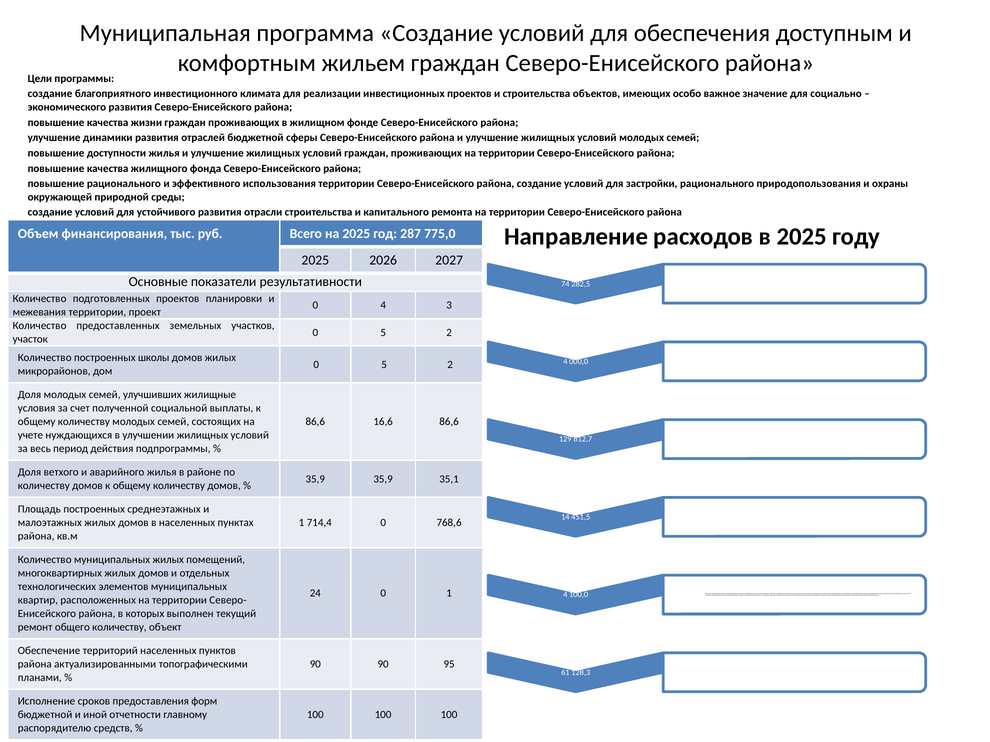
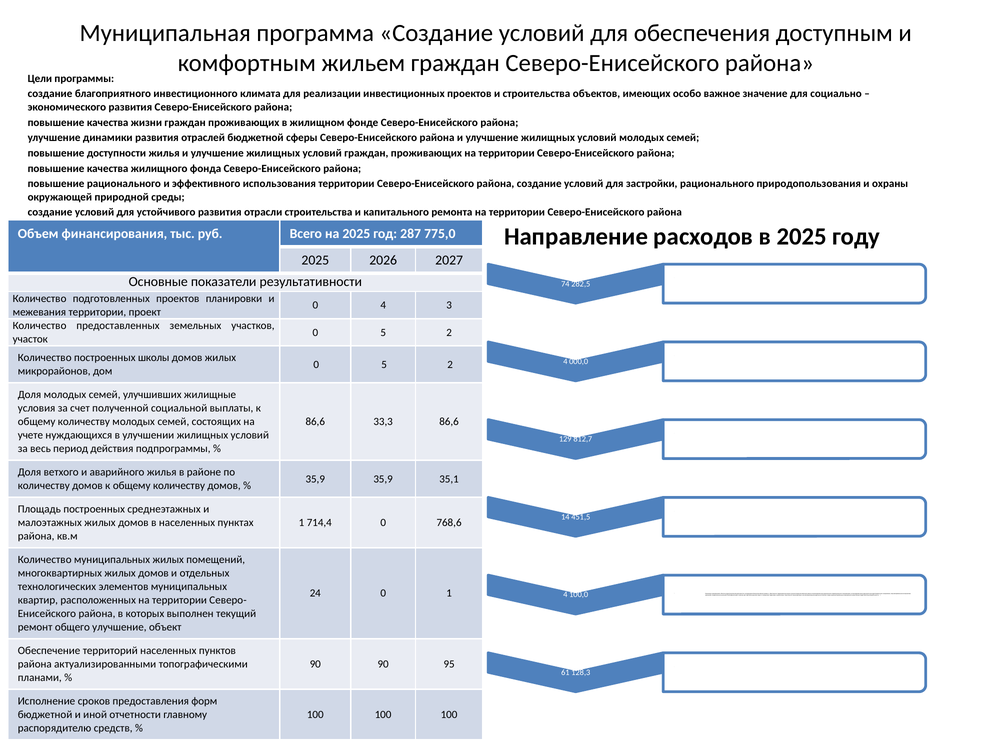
16,6: 16,6 -> 33,3 (383, 422)
общего количеству: количеству -> улучшение (119, 628)
